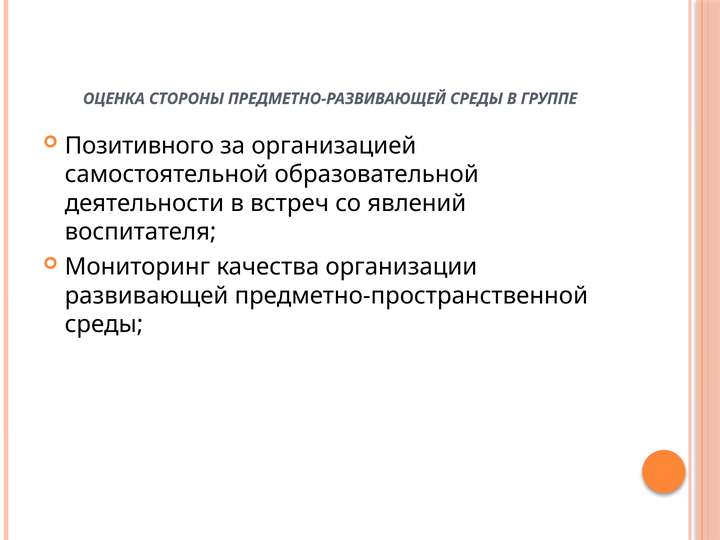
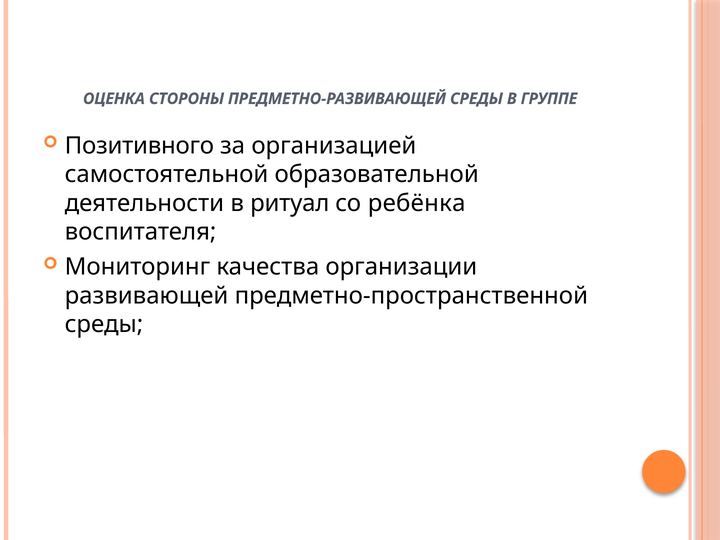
встреч: встреч -> ритуал (290, 203)
явлений: явлений -> ребёнка (417, 203)
